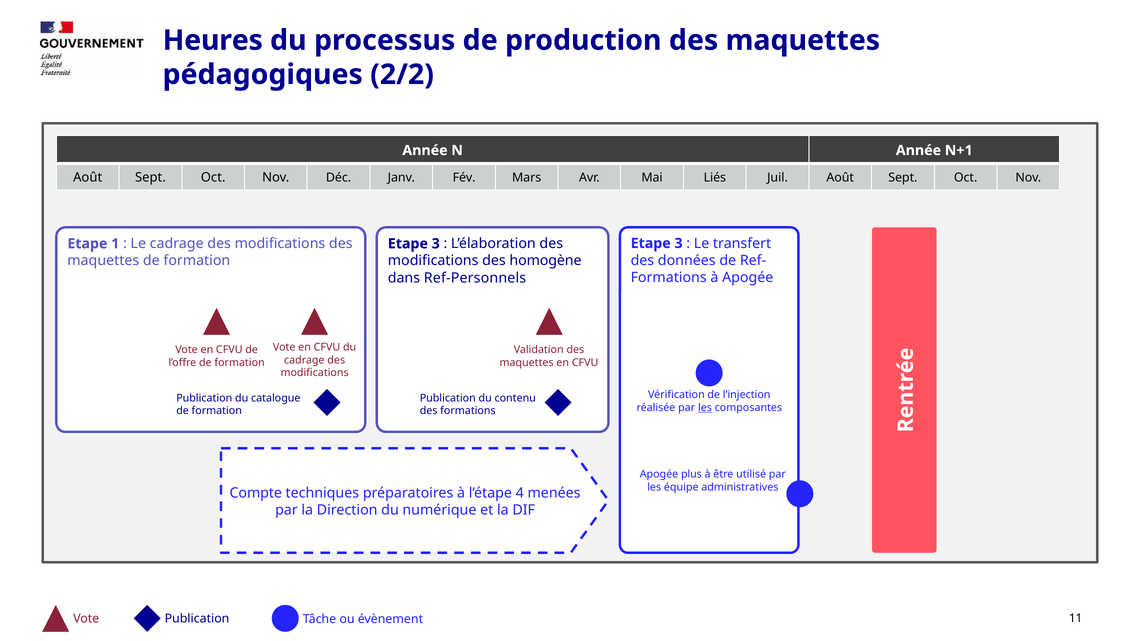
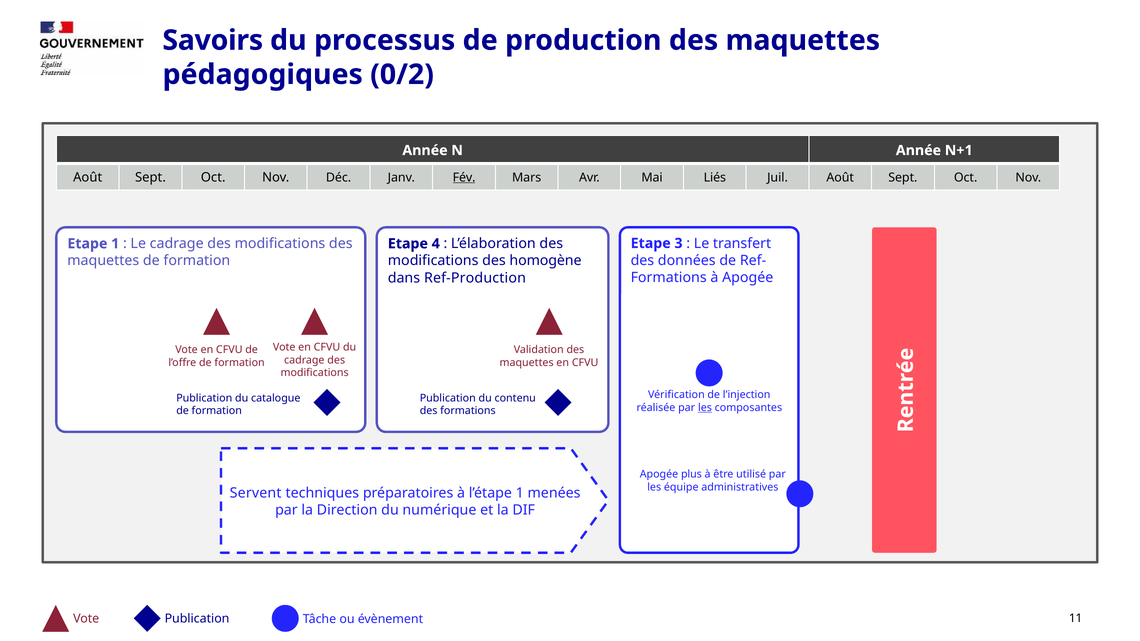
Heures: Heures -> Savoirs (213, 40)
2/2: 2/2 -> 0/2 (402, 75)
Fév underline: none -> present (464, 178)
3: 3 -> 4 (436, 244)
Ref-Personnels: Ref-Personnels -> Ref-Production (475, 278)
Compte: Compte -> Servent (256, 493)
l’étape 4: 4 -> 1 (520, 493)
